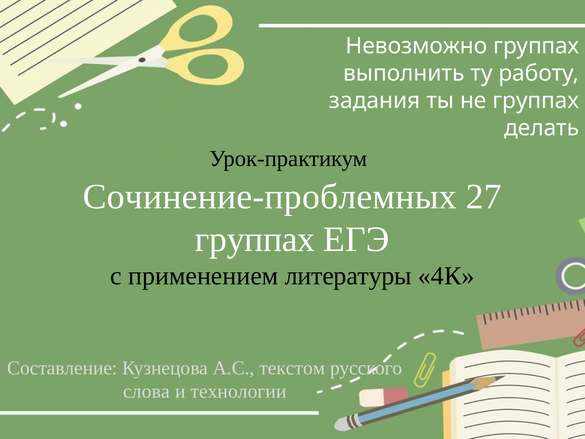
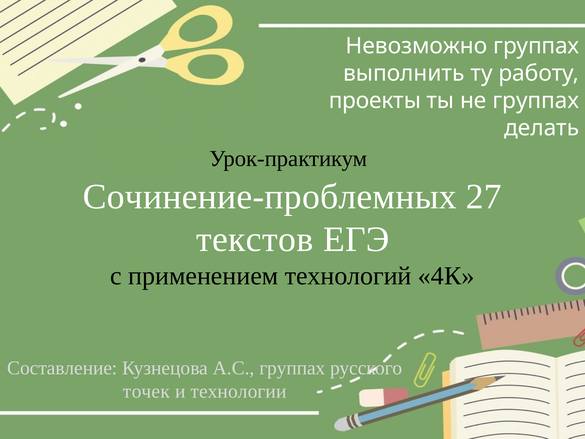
задания: задания -> проекты (375, 101)
группах: группах -> текстов (255, 239)
литературы: литературы -> технологий (348, 276)
А.С текстом: текстом -> группах (292, 368)
слова: слова -> точек (146, 391)
